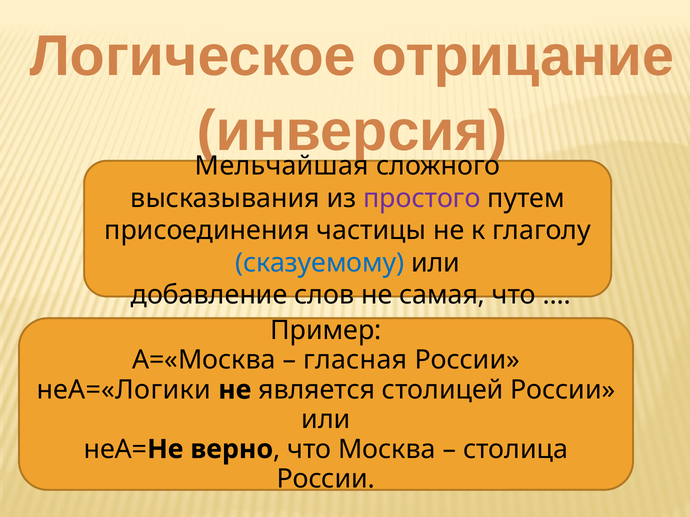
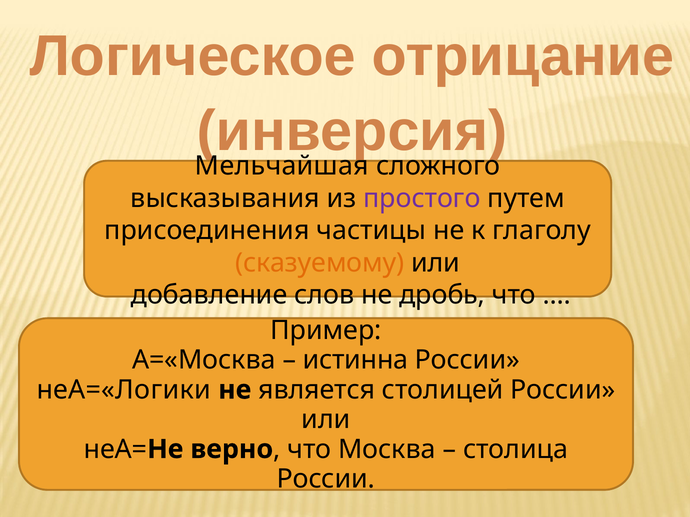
сказуемому colour: blue -> orange (320, 263)
самая: самая -> дробь (442, 295)
гласная: гласная -> истинна (356, 360)
